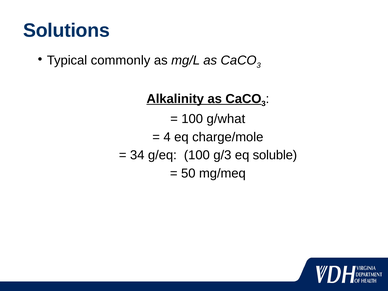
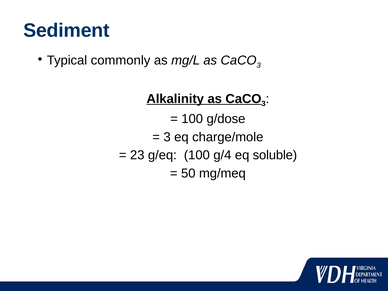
Solutions: Solutions -> Sediment (66, 30)
g/what: g/what -> g/dose (226, 119)
4: 4 -> 3 (167, 137)
34: 34 -> 23 (137, 155)
g/3: g/3 -> g/4 (222, 155)
